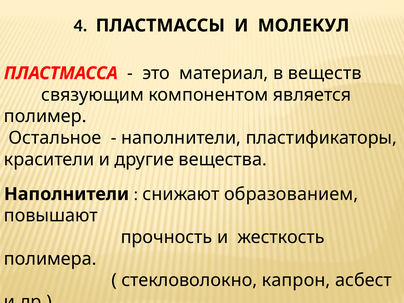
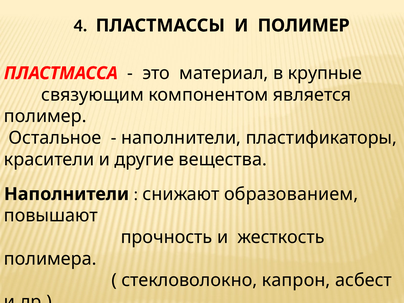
И МОЛЕКУЛ: МОЛЕКУЛ -> ПОЛИМЕР (304, 26)
веществ: веществ -> крупные (325, 73)
